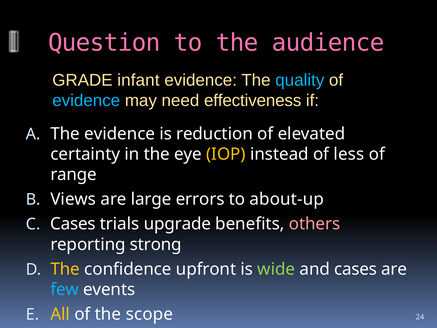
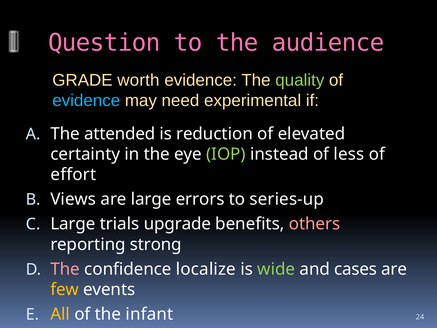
infant: infant -> worth (138, 80)
quality colour: light blue -> light green (300, 80)
effectiveness: effectiveness -> experimental (253, 100)
The evidence: evidence -> attended (120, 134)
IOP colour: yellow -> light green (226, 154)
range: range -> effort (73, 175)
about-up: about-up -> series-up (287, 199)
Cases: Cases -> Large (73, 224)
The colour: yellow -> pink (65, 269)
upfront: upfront -> localize (206, 269)
few colour: light blue -> yellow (65, 289)
scope: scope -> infant (149, 314)
